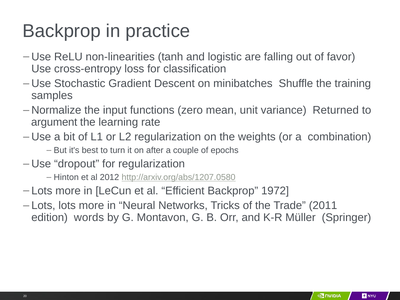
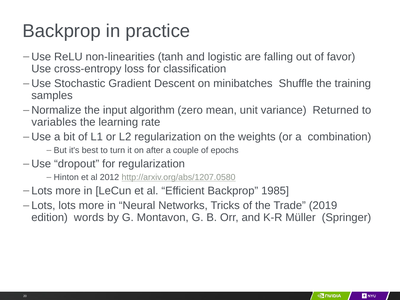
functions: functions -> algorithm (152, 110)
argument: argument -> variables (54, 122)
1972: 1972 -> 1985 (275, 191)
2011: 2011 -> 2019 (323, 206)
